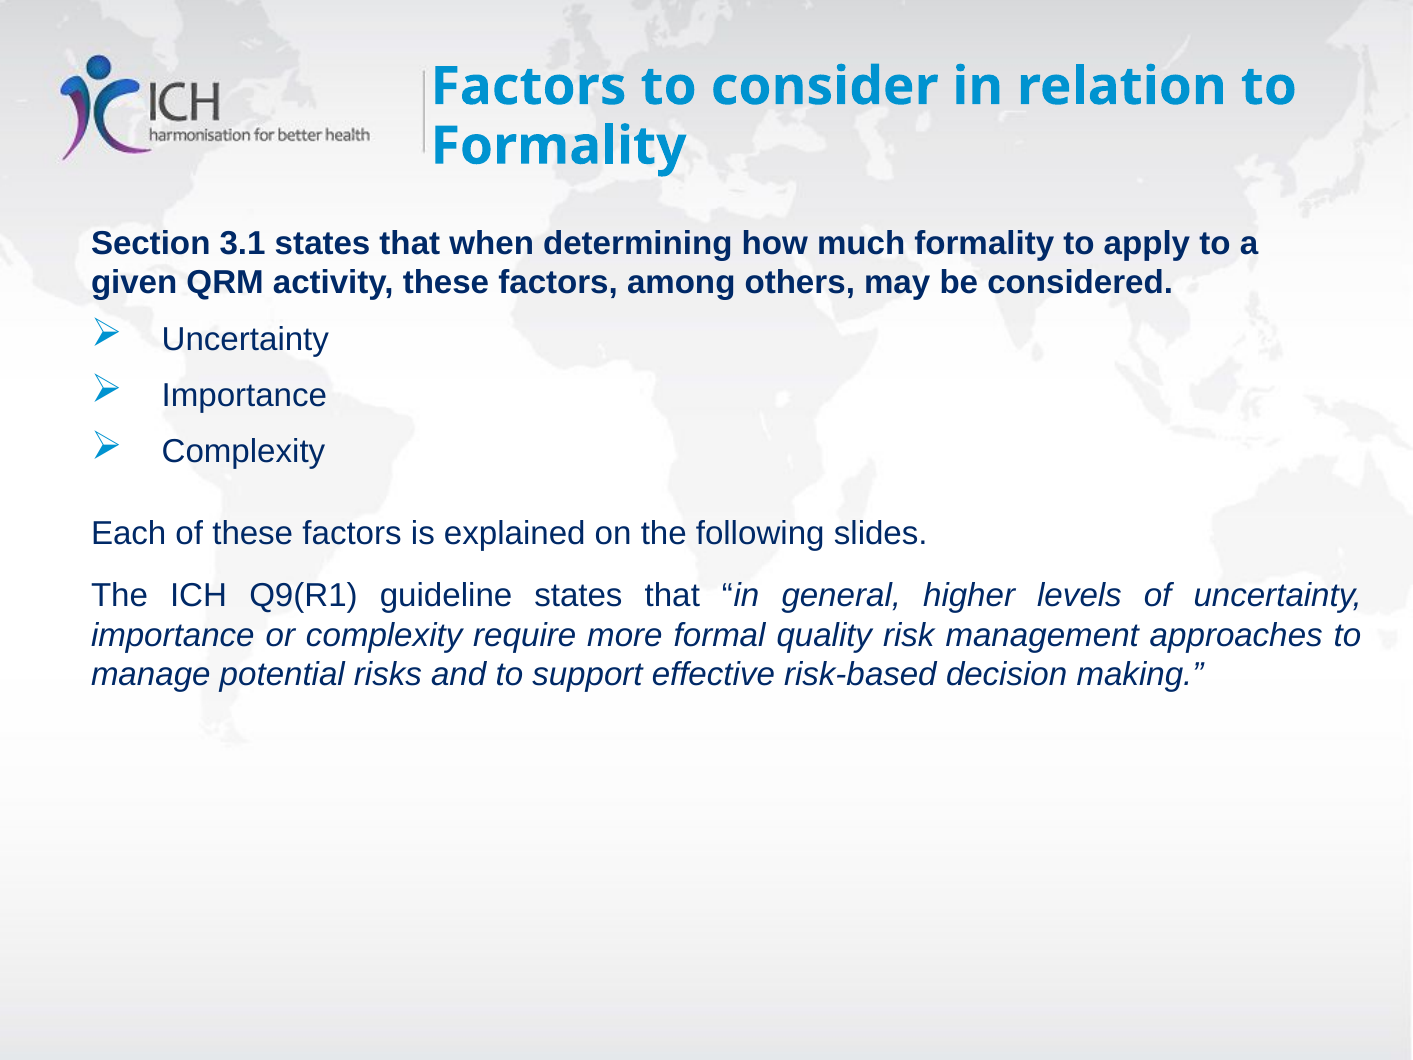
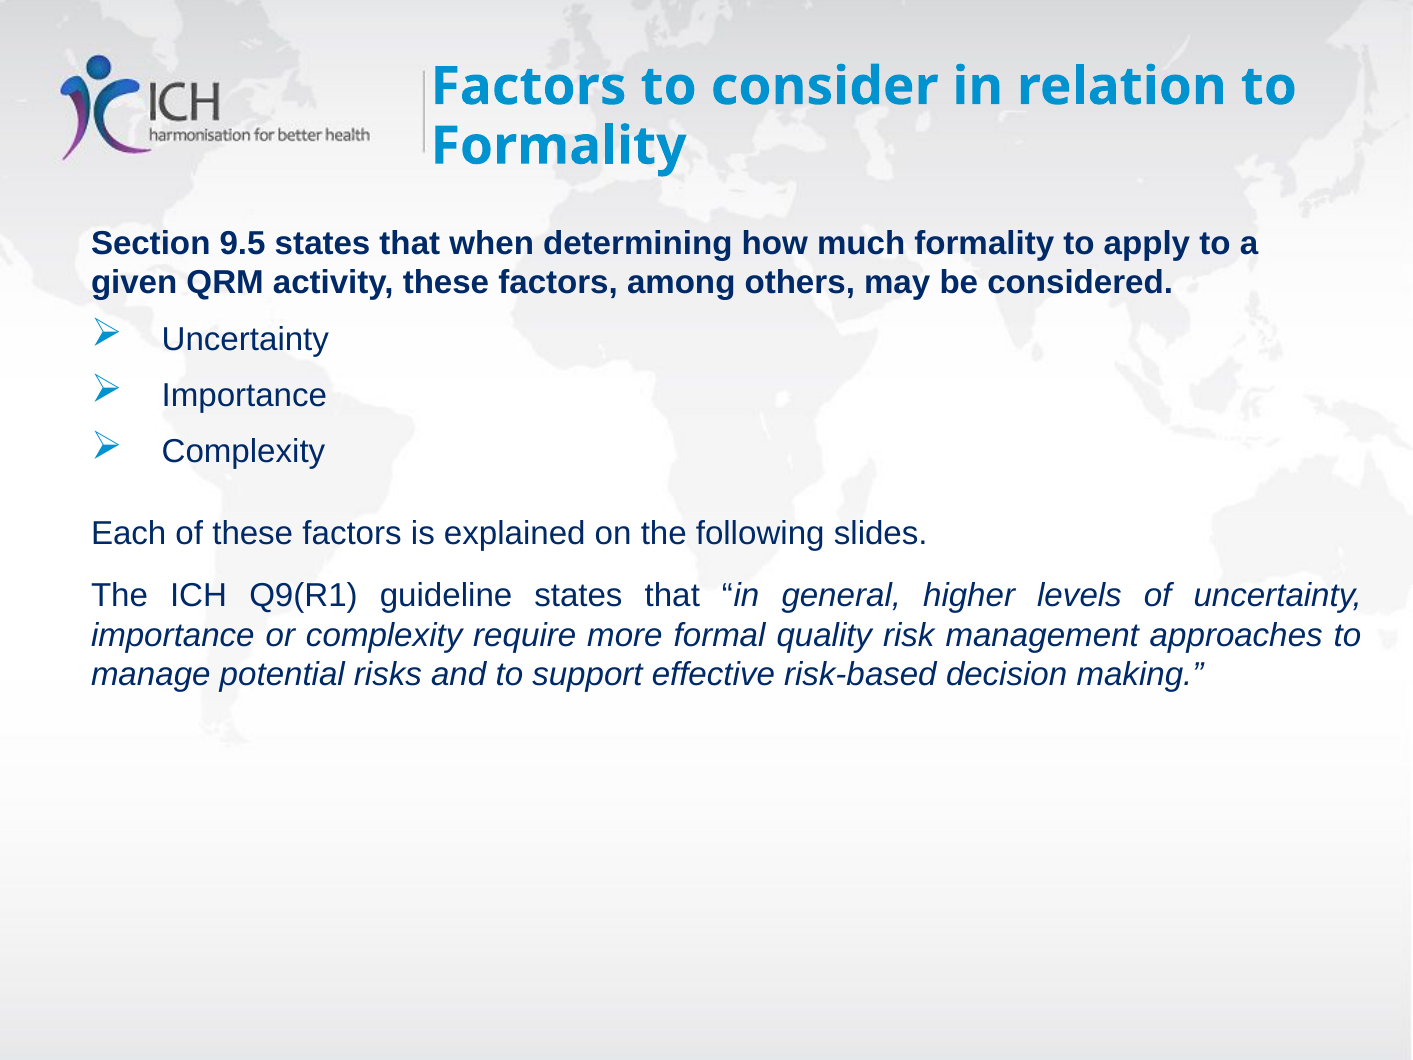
3.1: 3.1 -> 9.5 (243, 243)
